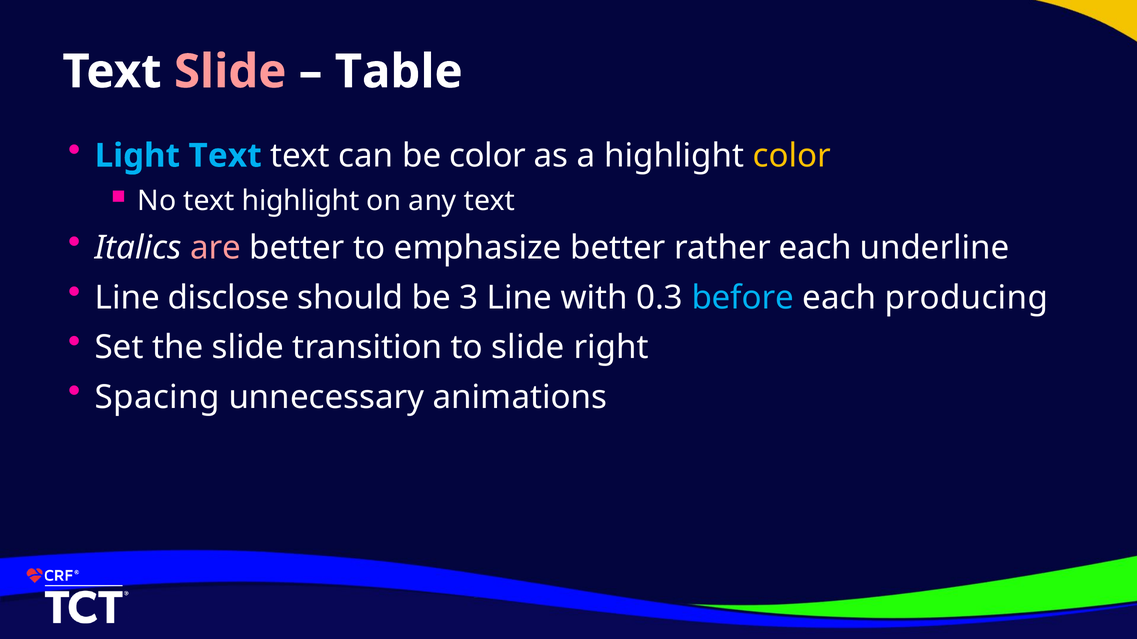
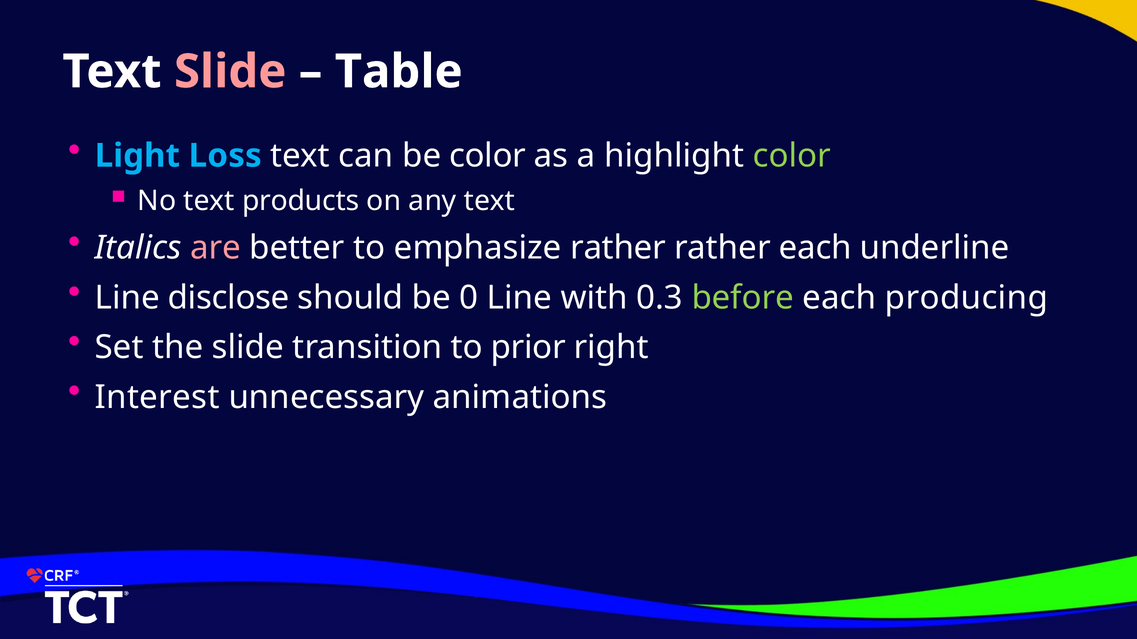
Light Text: Text -> Loss (225, 156)
color colour: yellow -> light green (792, 156)
text highlight: highlight -> products (301, 201)
emphasize better: better -> rather (618, 248)
3: 3 -> 0 (469, 298)
before colour: light blue -> light green (743, 298)
to slide: slide -> prior (528, 348)
Spacing: Spacing -> Interest (157, 397)
